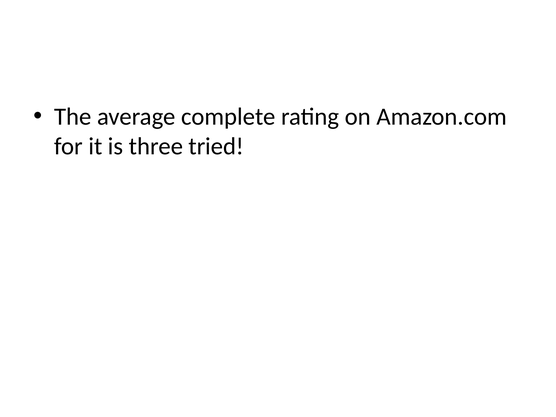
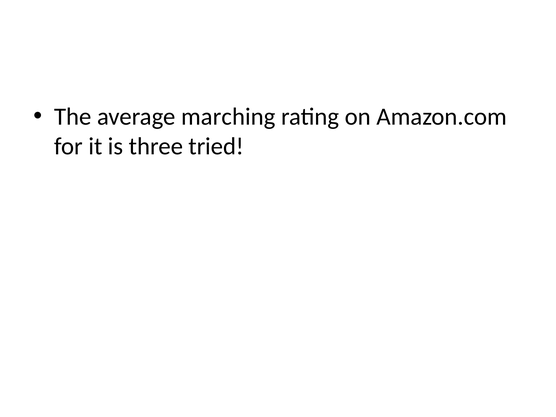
complete: complete -> marching (228, 117)
